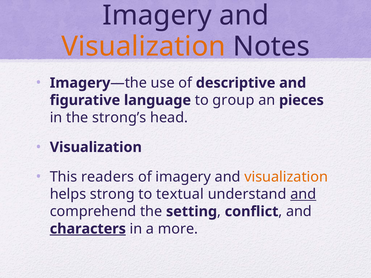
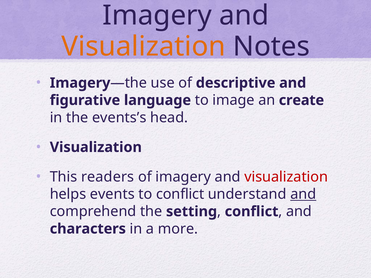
group: group -> image (234, 100)
pieces: pieces -> create (301, 100)
strong’s: strong’s -> events’s (119, 118)
visualization colour: orange -> red (286, 177)
strong: strong -> events (112, 194)
to textual: textual -> conflict (180, 194)
characters underline: present -> none (88, 229)
